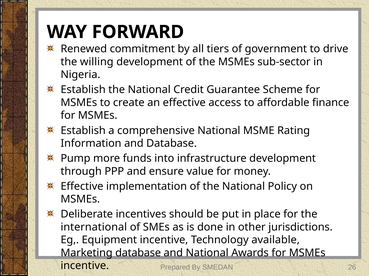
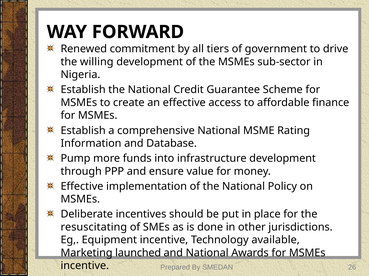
international: international -> resuscitating (94, 228)
Marketing database: database -> launched (138, 254)
